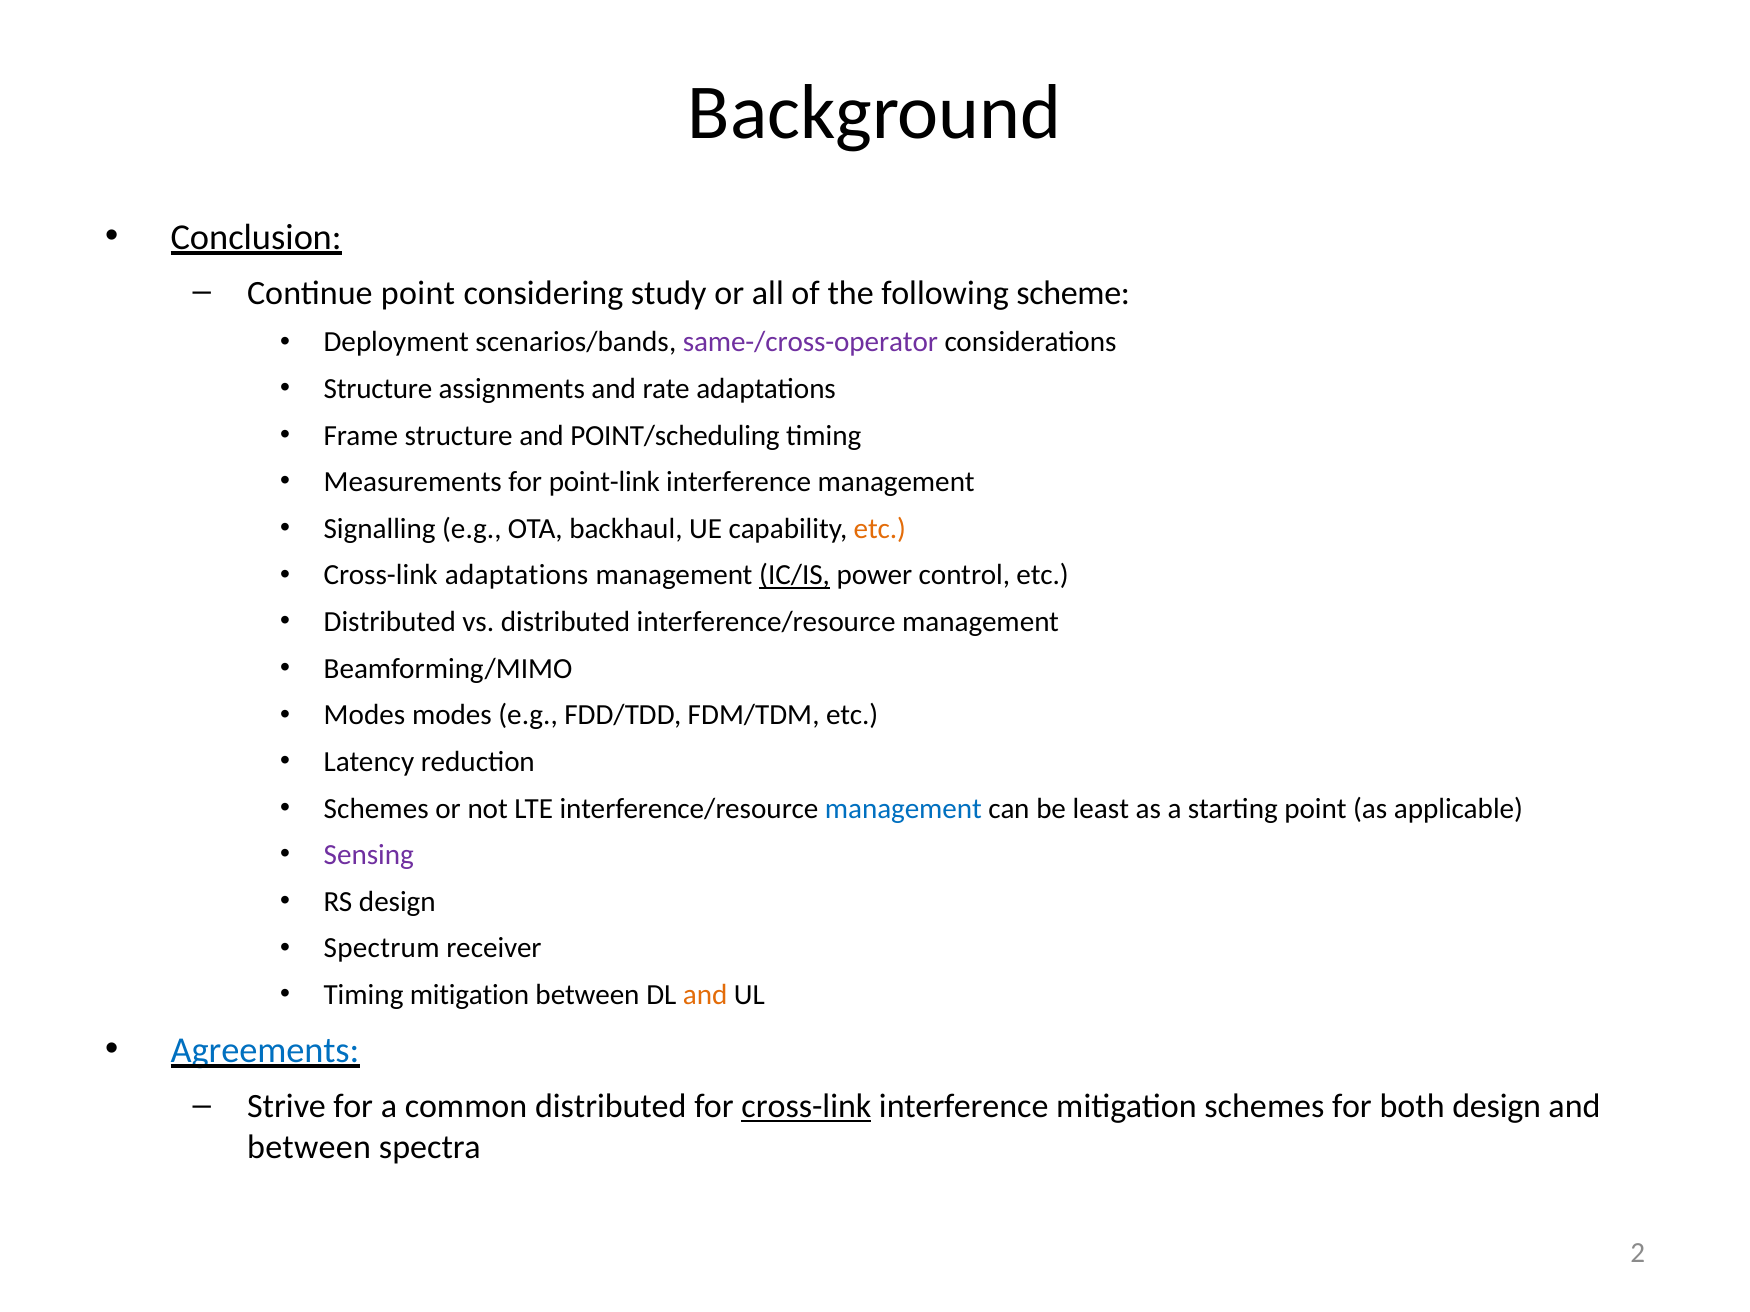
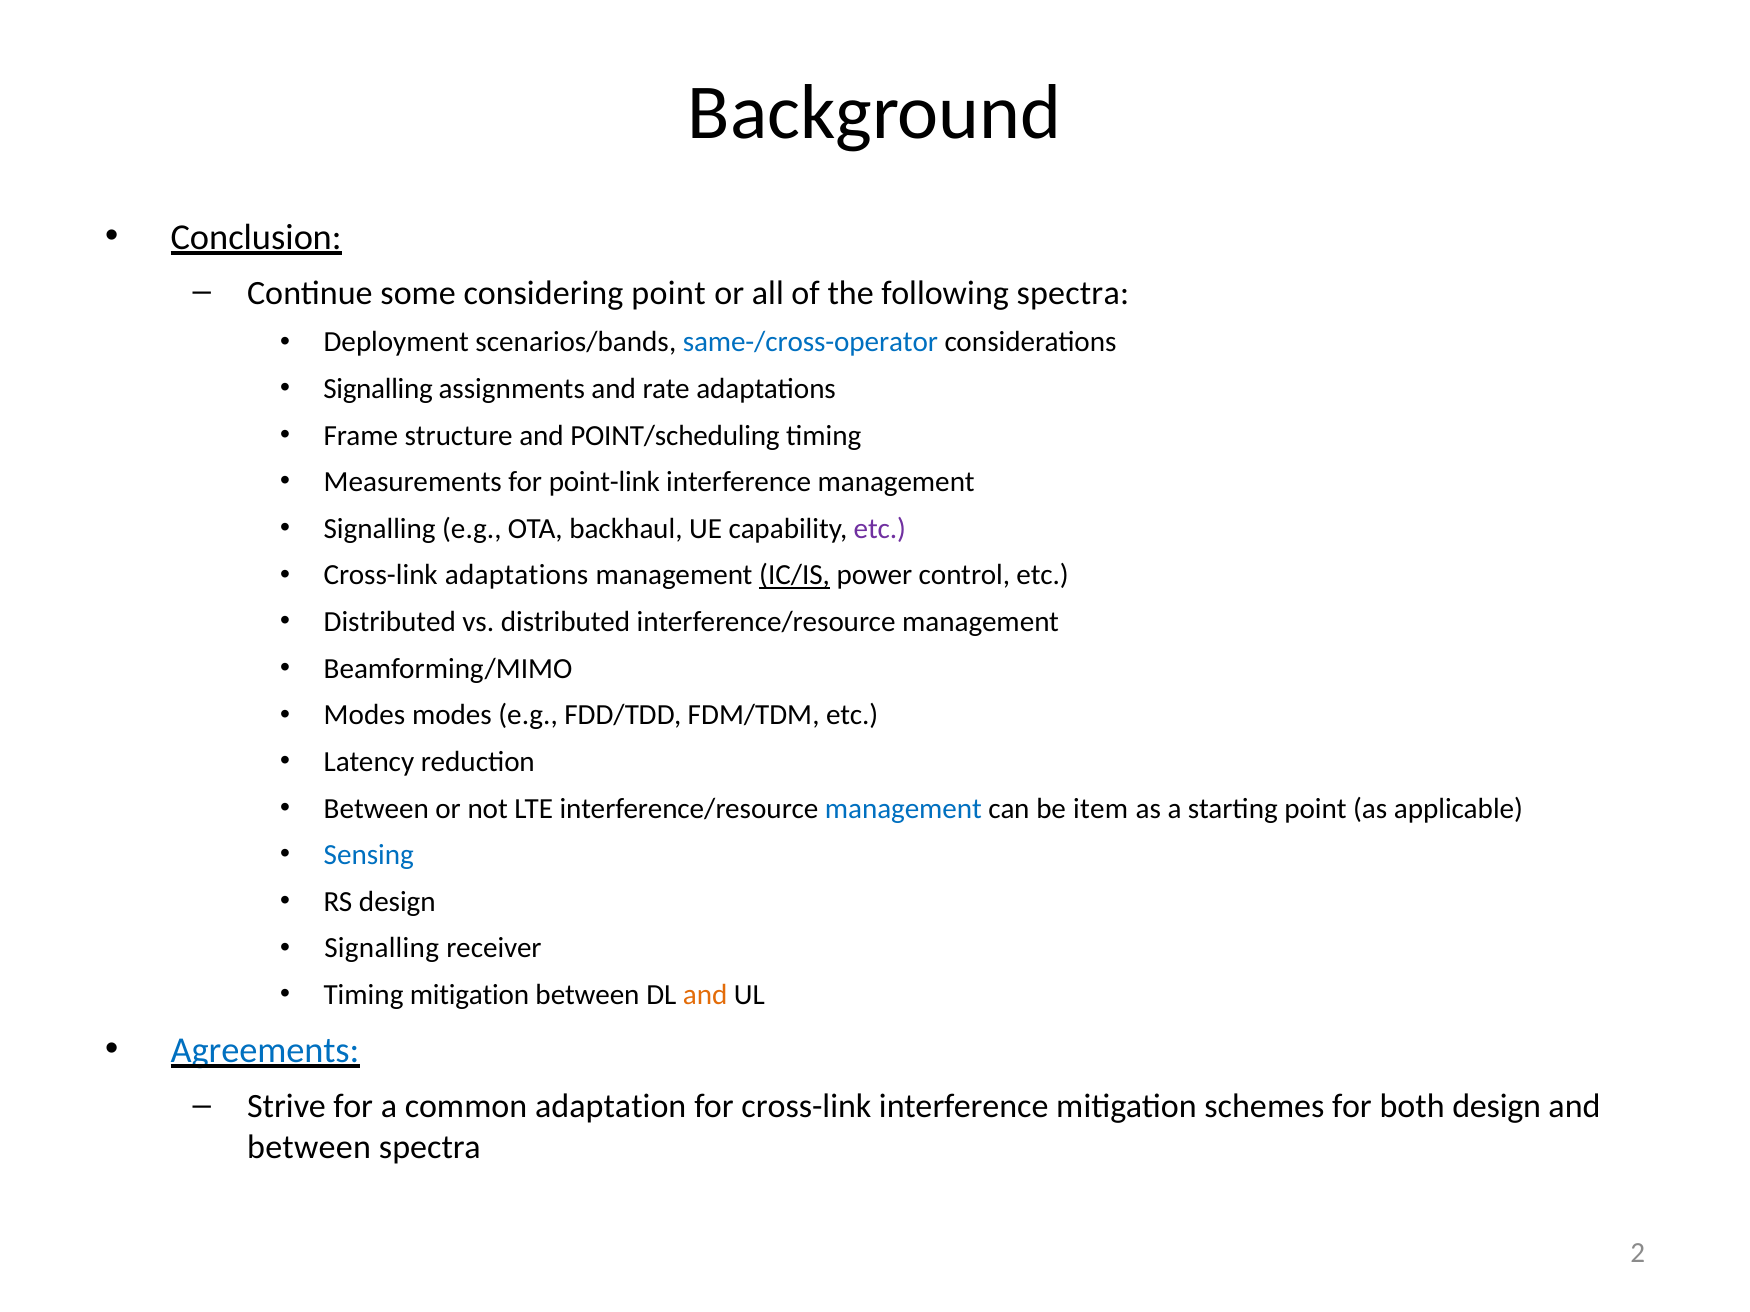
Continue point: point -> some (418, 293)
considering study: study -> point (669, 293)
following scheme: scheme -> spectra (1073, 293)
same-/cross-operator colour: purple -> blue (810, 342)
Structure: Structure -> Signalling (378, 389)
etc colour: orange -> purple (880, 529)
Schemes: Schemes -> Between (376, 809)
least: least -> item (1101, 809)
Sensing colour: purple -> blue (369, 855)
Spectrum: Spectrum -> Signalling (382, 949)
common distributed: distributed -> adaptation (611, 1107)
cross-link underline: present -> none (806, 1107)
